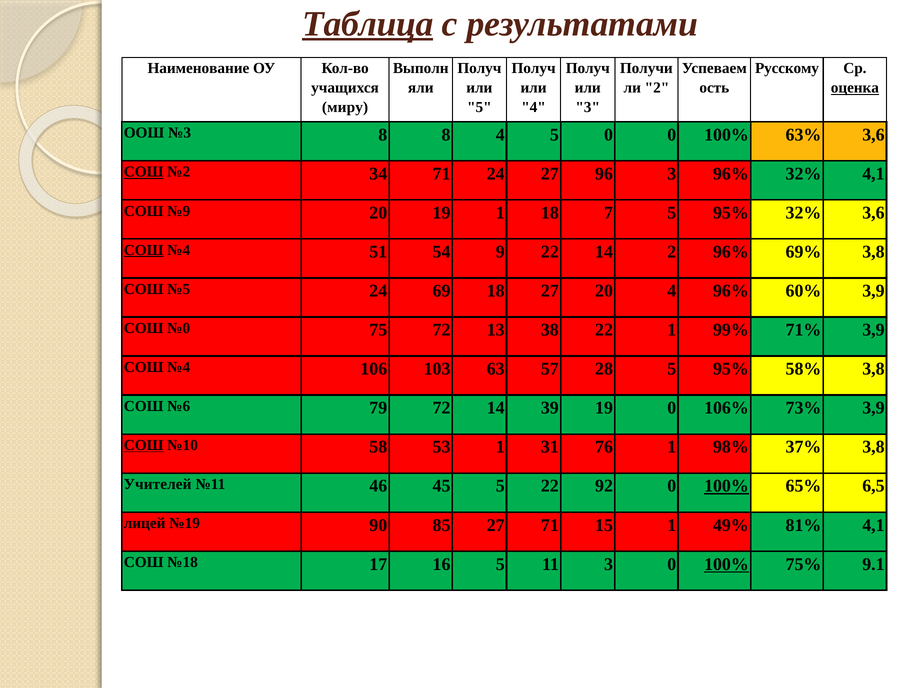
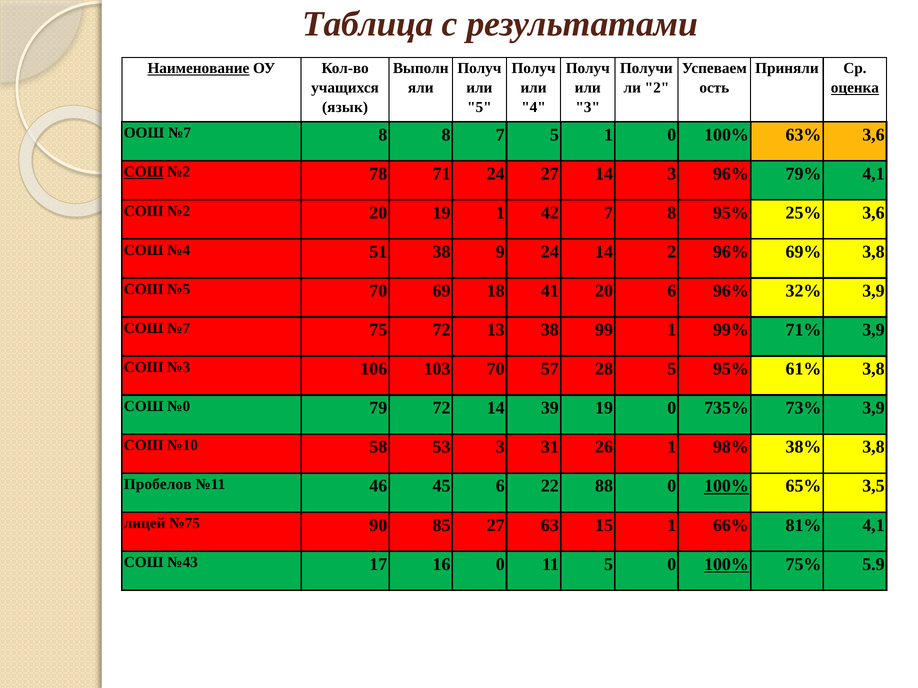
Таблица underline: present -> none (368, 24)
Наименование underline: none -> present (198, 68)
Русскому: Русскому -> Приняли (787, 68)
миру: миру -> язык (345, 108)
ООШ №3: №3 -> №7 (180, 133)
8 4: 4 -> 7 (500, 135)
5 0: 0 -> 1 (609, 135)
34: 34 -> 78 (378, 174)
27 96: 96 -> 14 (604, 174)
96% 32%: 32% -> 79% (803, 174)
№9: №9 -> №2 (179, 211)
1 18: 18 -> 42 (550, 213)
7 5: 5 -> 8 (672, 213)
95% 32%: 32% -> 25% (803, 213)
СОШ underline: present -> none (144, 250)
51 54: 54 -> 38 (442, 252)
9 22: 22 -> 24 (550, 252)
№5 24: 24 -> 70 (378, 291)
18 27: 27 -> 41 (550, 291)
20 4: 4 -> 6 (672, 291)
60%: 60% -> 32% (803, 291)
СОШ №0: №0 -> №7 (179, 328)
38 22: 22 -> 99 (604, 330)
№4: №4 -> №3 (179, 367)
103 63: 63 -> 70 (496, 369)
58%: 58% -> 61% (803, 369)
№6: №6 -> №0 (179, 406)
106%: 106% -> 735% (726, 408)
СОШ underline: present -> none (144, 446)
53 1: 1 -> 3 (500, 447)
76: 76 -> 26 (604, 447)
37%: 37% -> 38% (803, 447)
Учителей: Учителей -> Пробелов (158, 485)
45 5: 5 -> 6 (500, 486)
92: 92 -> 88 (604, 486)
6,5: 6,5 -> 3,5 (873, 486)
№19: №19 -> №75 (185, 524)
27 71: 71 -> 63 (550, 526)
49%: 49% -> 66% (731, 526)
№18: №18 -> №43 (183, 563)
16 5: 5 -> 0 (500, 565)
11 3: 3 -> 5 (609, 565)
9.1: 9.1 -> 5.9 (873, 565)
